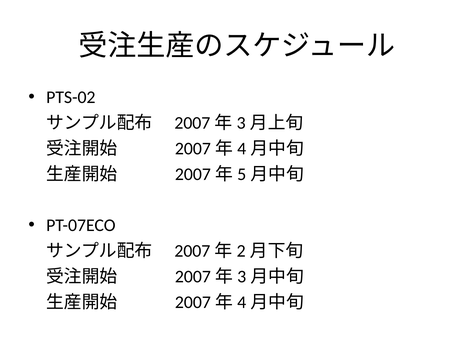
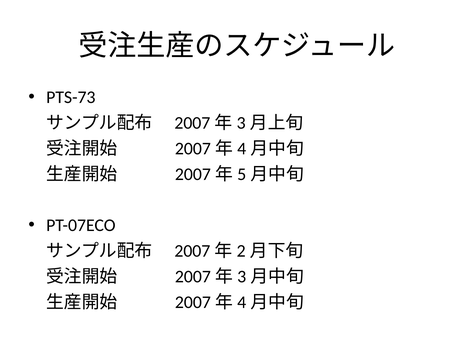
PTS-02: PTS-02 -> PTS-73 (71, 97)
